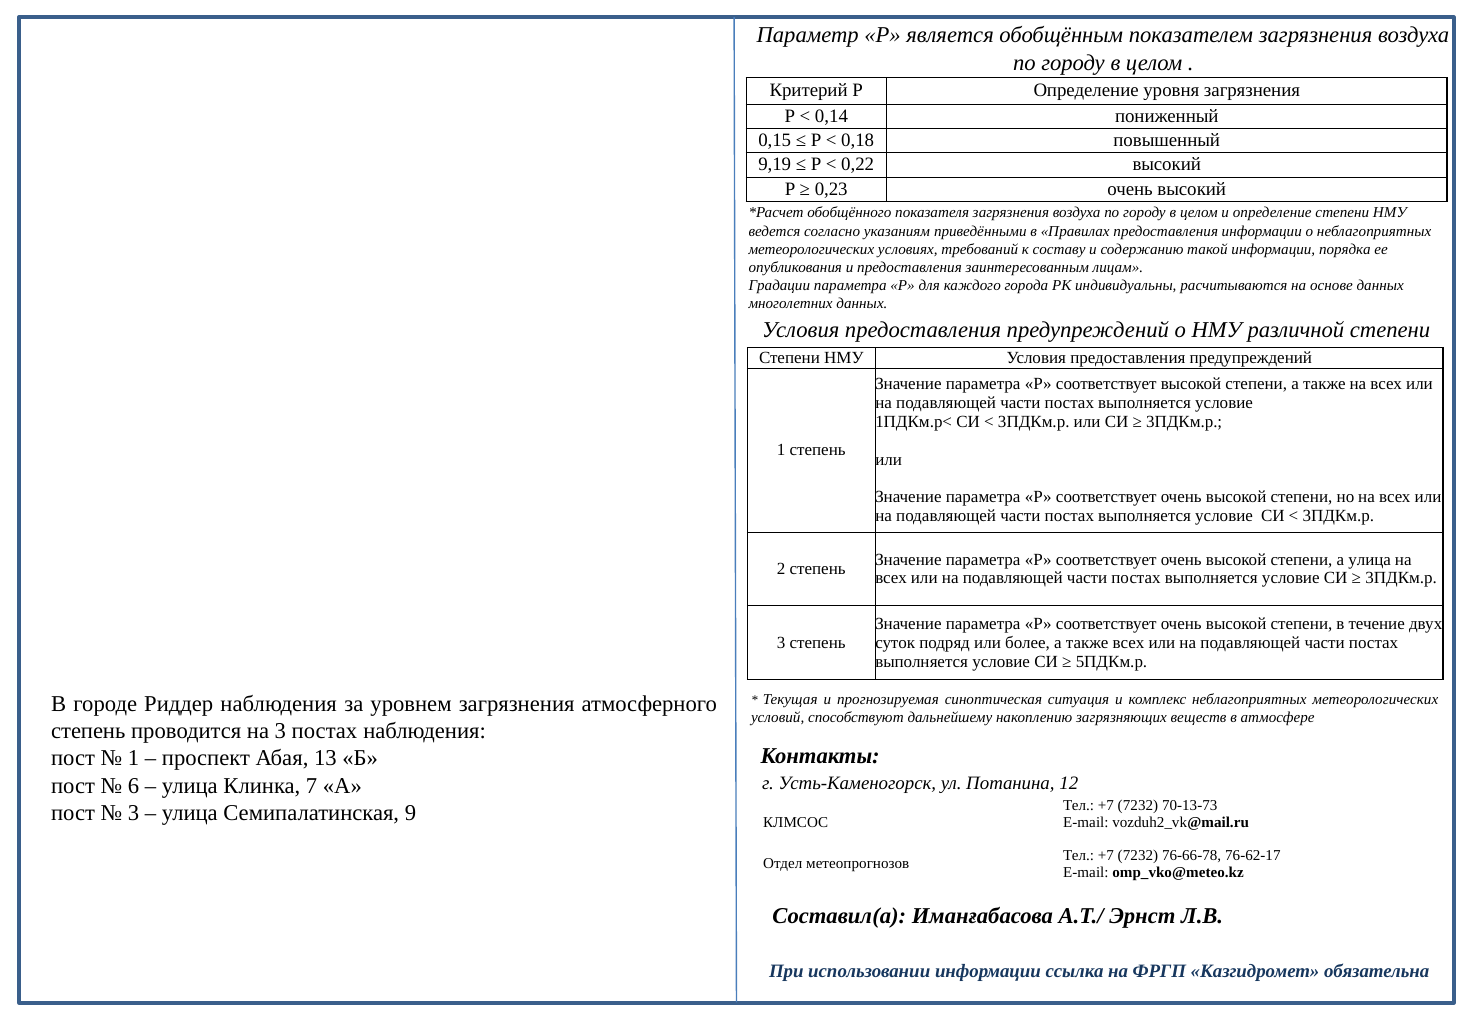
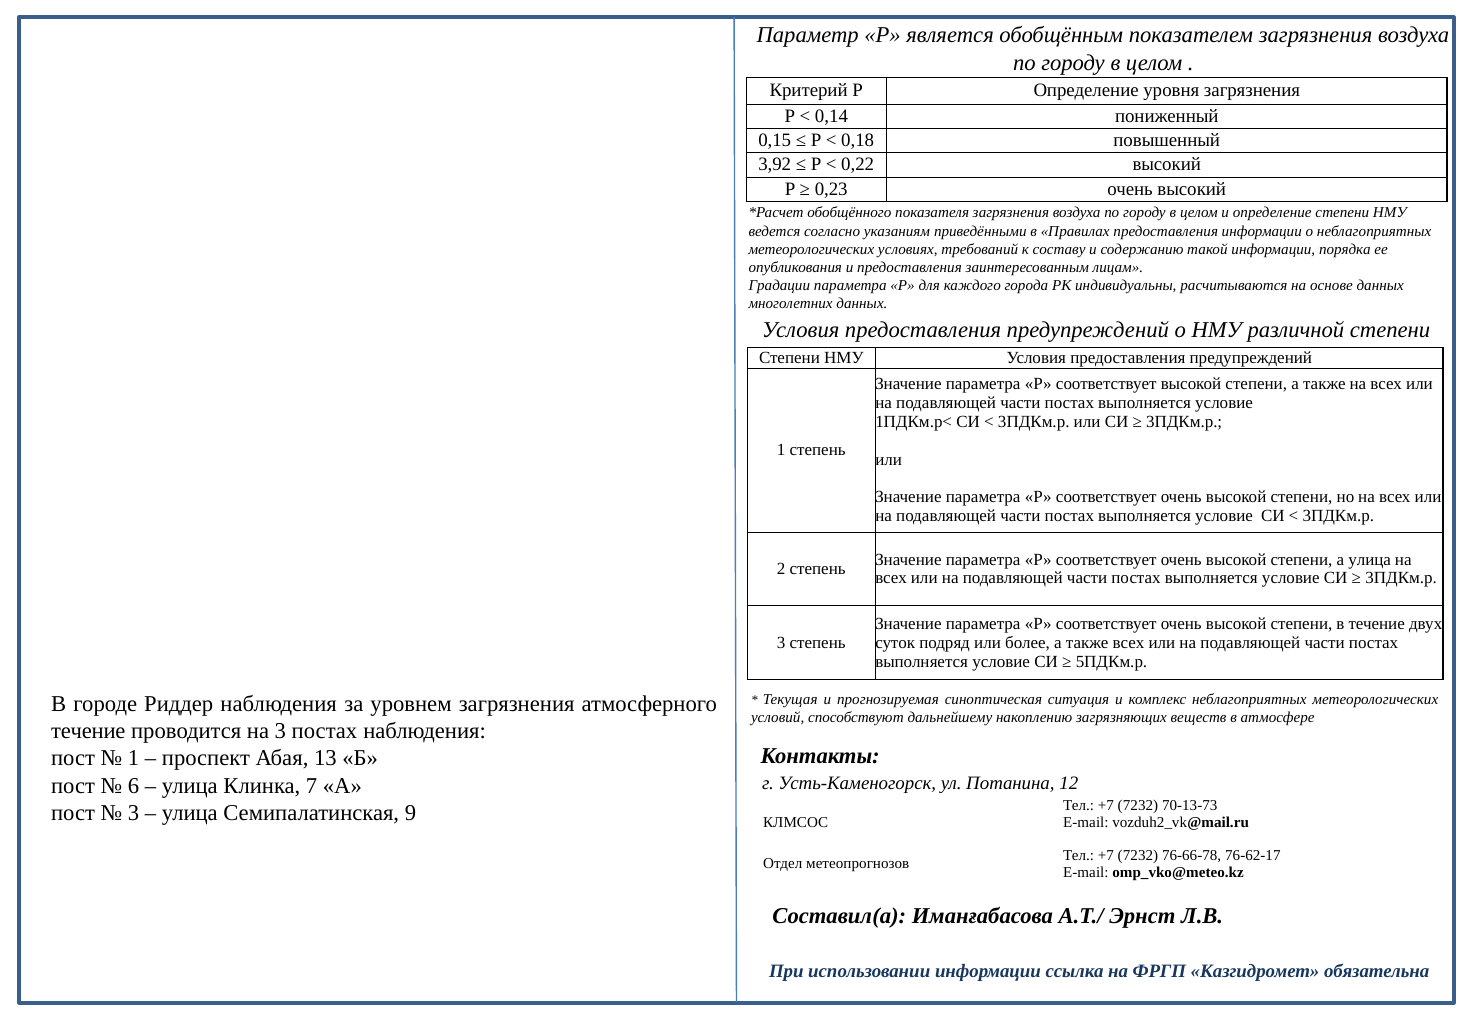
9,19: 9,19 -> 3,92 (775, 165)
степень: степень -> течение (88, 731)
